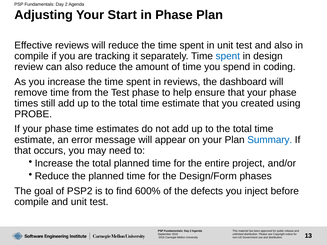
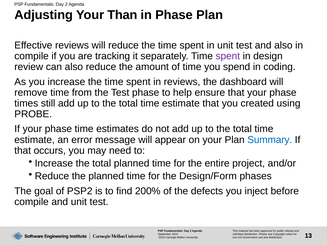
Start: Start -> Than (122, 15)
spent colour: blue -> purple (228, 56)
600%: 600% -> 200% (148, 191)
